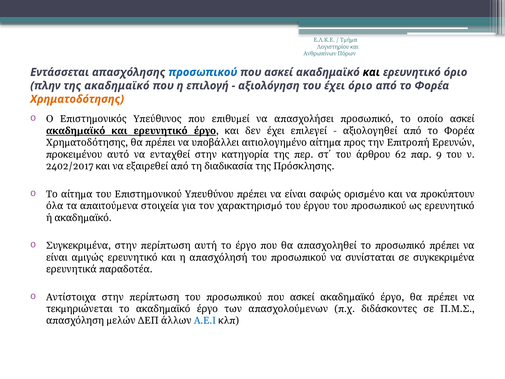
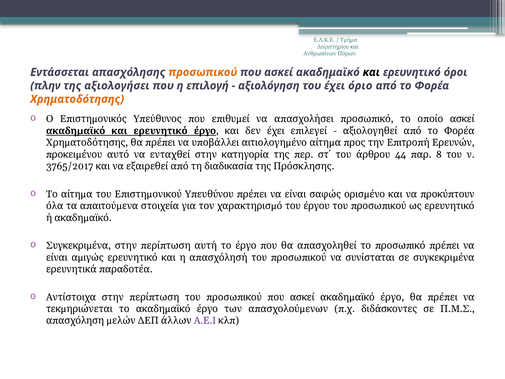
προσωπικού colour: blue -> orange (203, 72)
ερευνητικό όριο: όριο -> όροι (456, 72)
της ακαδημαϊκό: ακαδημαϊκό -> αξιολογήσει (117, 86)
62: 62 -> 44 (401, 154)
9: 9 -> 8 (439, 154)
2402/2017: 2402/2017 -> 3765/2017 (70, 166)
Α.Ε.Ι colour: blue -> purple (205, 321)
